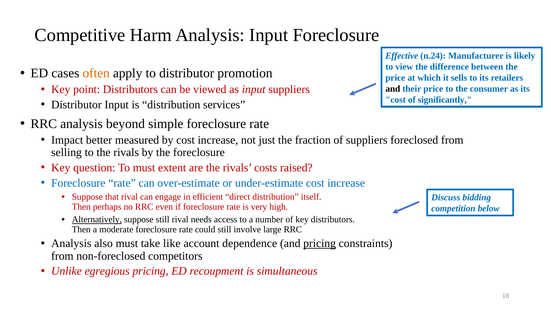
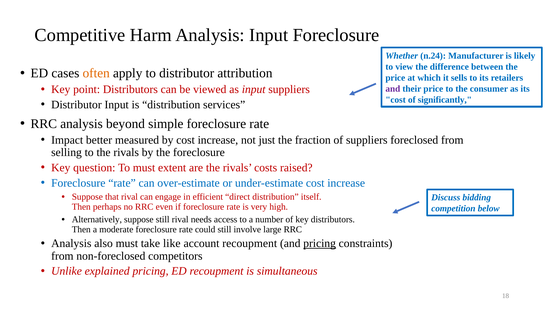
Effective: Effective -> Whether (402, 56)
promotion: promotion -> attribution (245, 73)
and colour: black -> purple (393, 89)
Alternatively underline: present -> none (97, 220)
account dependence: dependence -> recoupment (250, 243)
egregious: egregious -> explained (107, 271)
